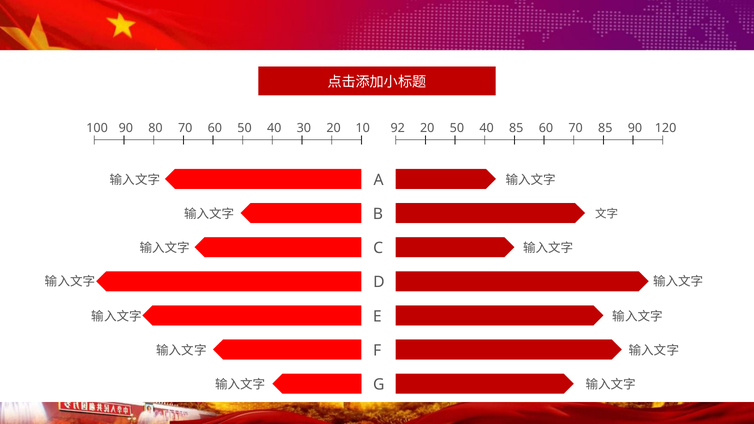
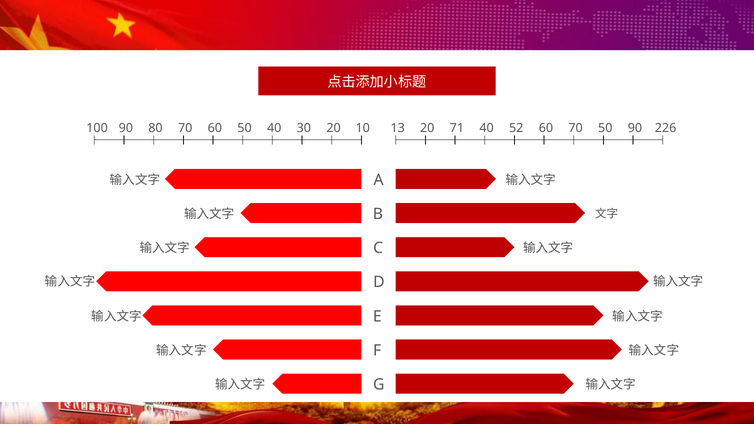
92: 92 -> 13 (398, 128)
20 50: 50 -> 71 (457, 128)
40 85: 85 -> 52 (516, 128)
70 85: 85 -> 50 (605, 128)
120: 120 -> 226 (666, 128)
